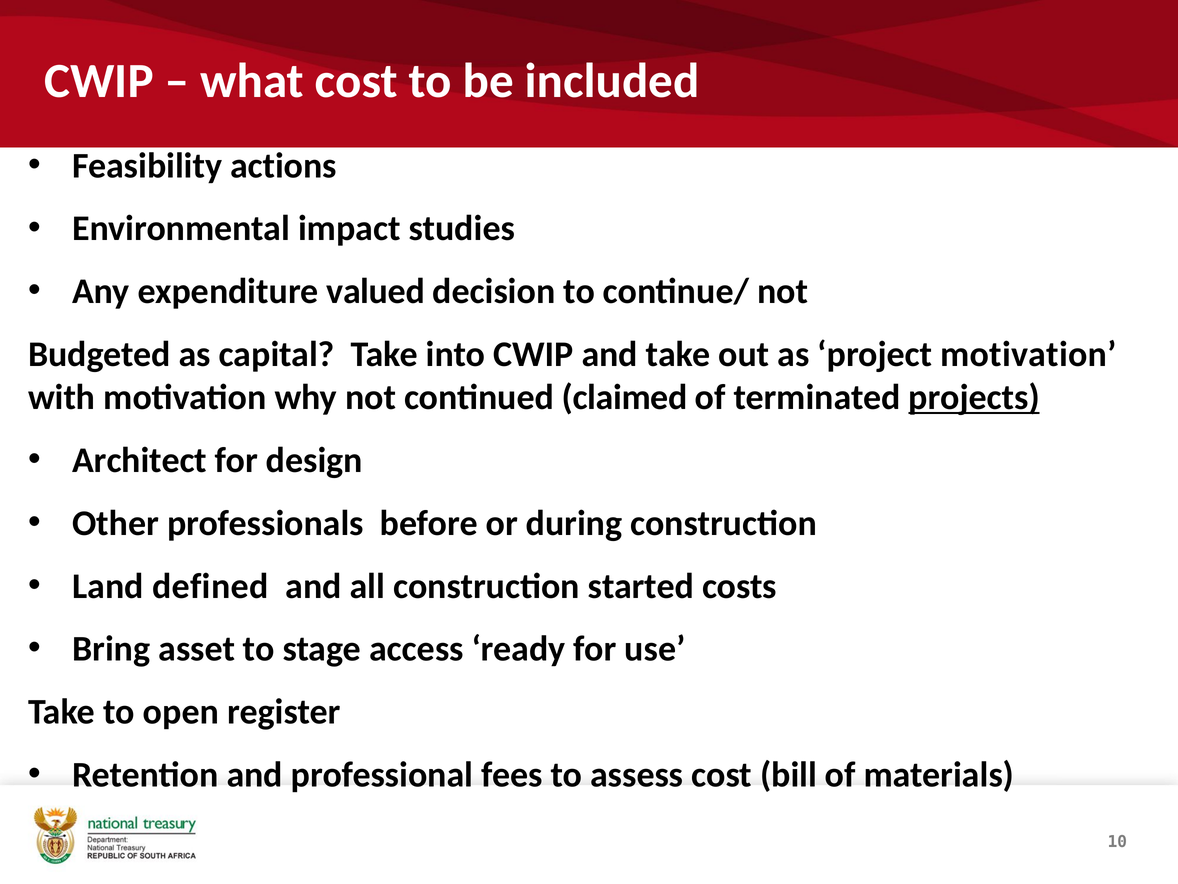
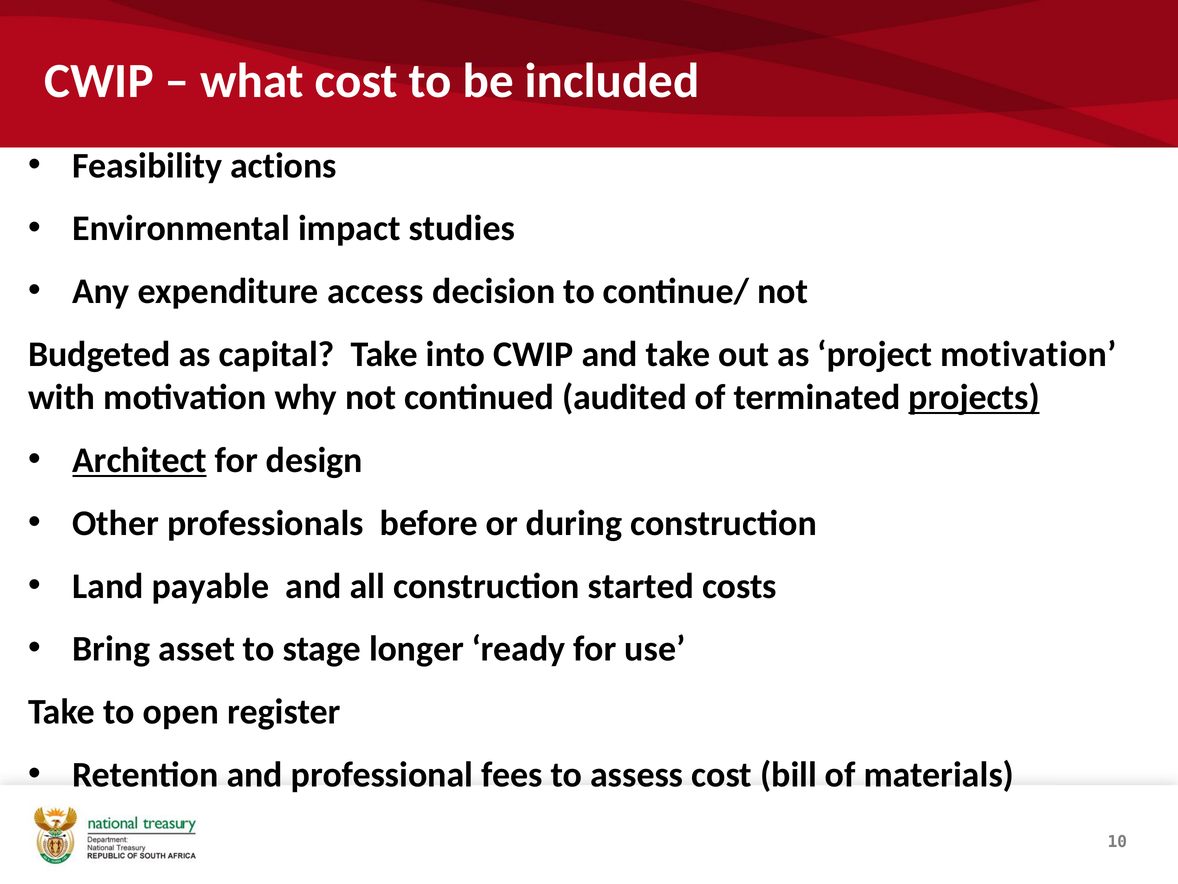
valued: valued -> access (375, 291)
claimed: claimed -> audited (625, 397)
Architect underline: none -> present (140, 460)
defined: defined -> payable (211, 586)
access: access -> longer (416, 649)
